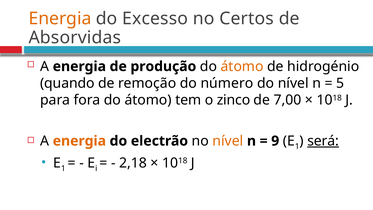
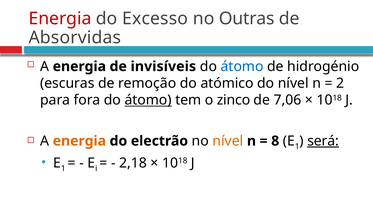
Energia colour: orange -> red (60, 18)
Certos: Certos -> Outras (247, 18)
produção: produção -> invisíveis (163, 66)
átomo colour: orange -> blue (242, 66)
quando: quando -> escuras (67, 83)
número: número -> atómico (227, 83)
5: 5 -> 2 (340, 83)
átomo underline: none -> present (148, 100)
7,00: 7,00 -> 7,06 (287, 100)
9: 9 -> 8 (275, 141)
